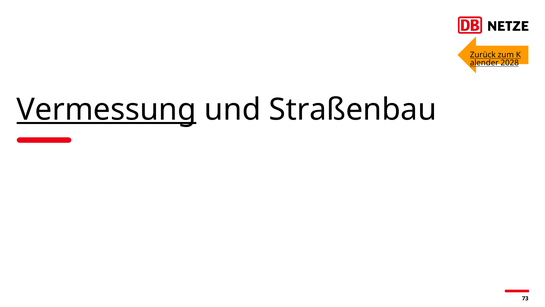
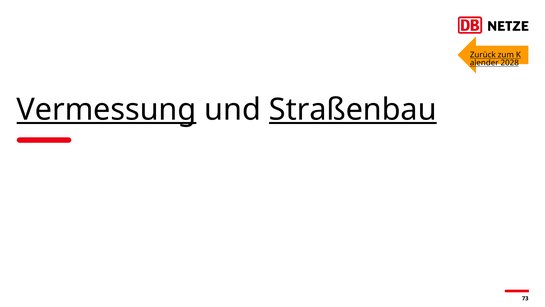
Straßenbau underline: none -> present (353, 110)
